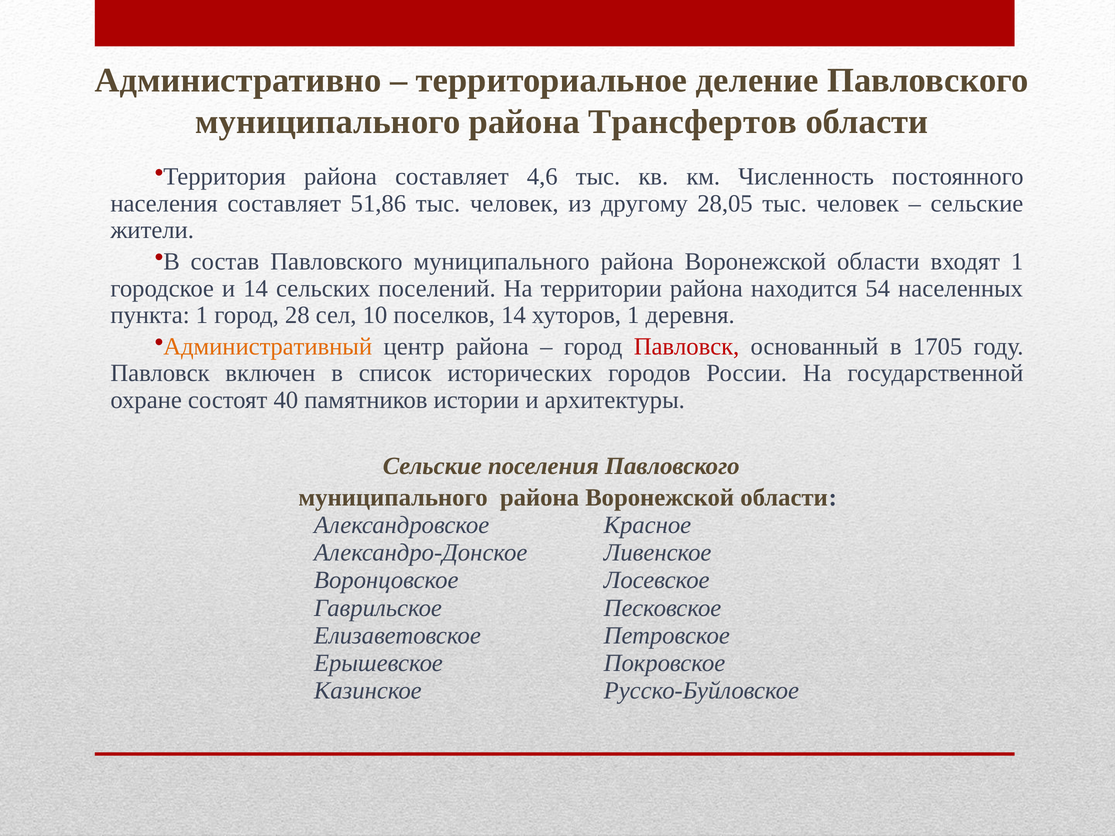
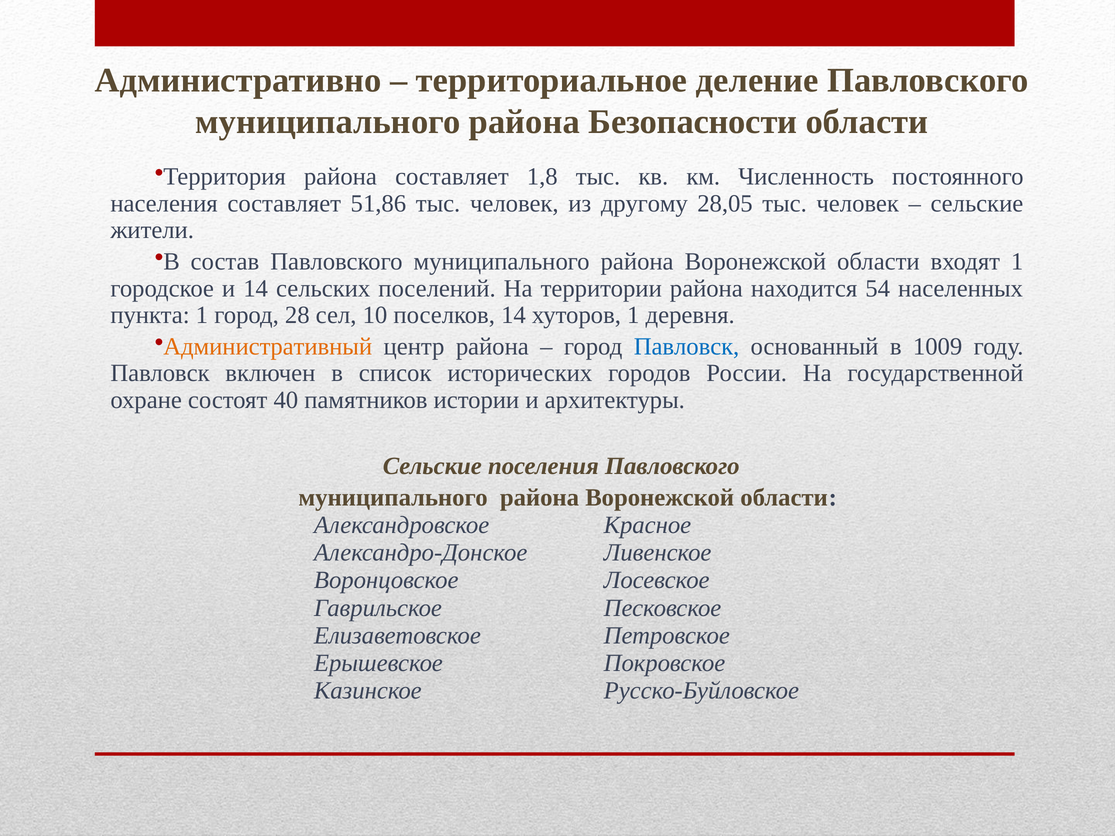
Трансфертов: Трансфертов -> Безопасности (693, 122)
4,6: 4,6 -> 1,8 (542, 177)
Павловск colour: red -> blue (687, 347)
1705: 1705 -> 1009 (938, 347)
